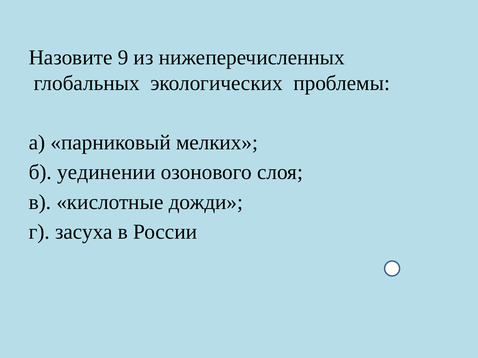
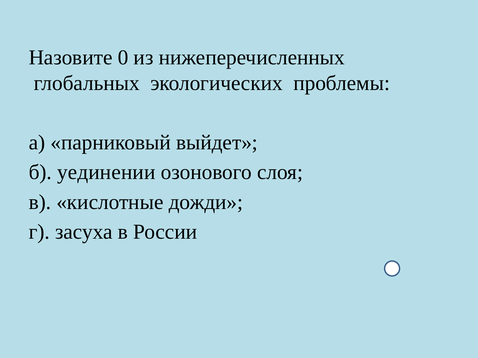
9: 9 -> 0 (123, 58)
мелких: мелких -> выйдет (217, 143)
